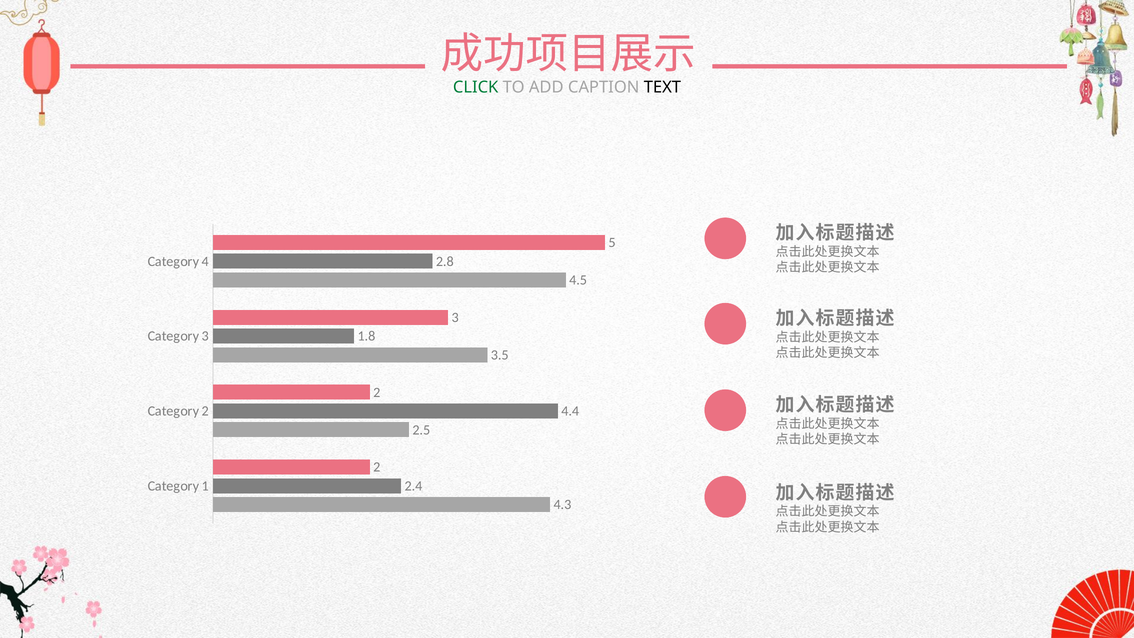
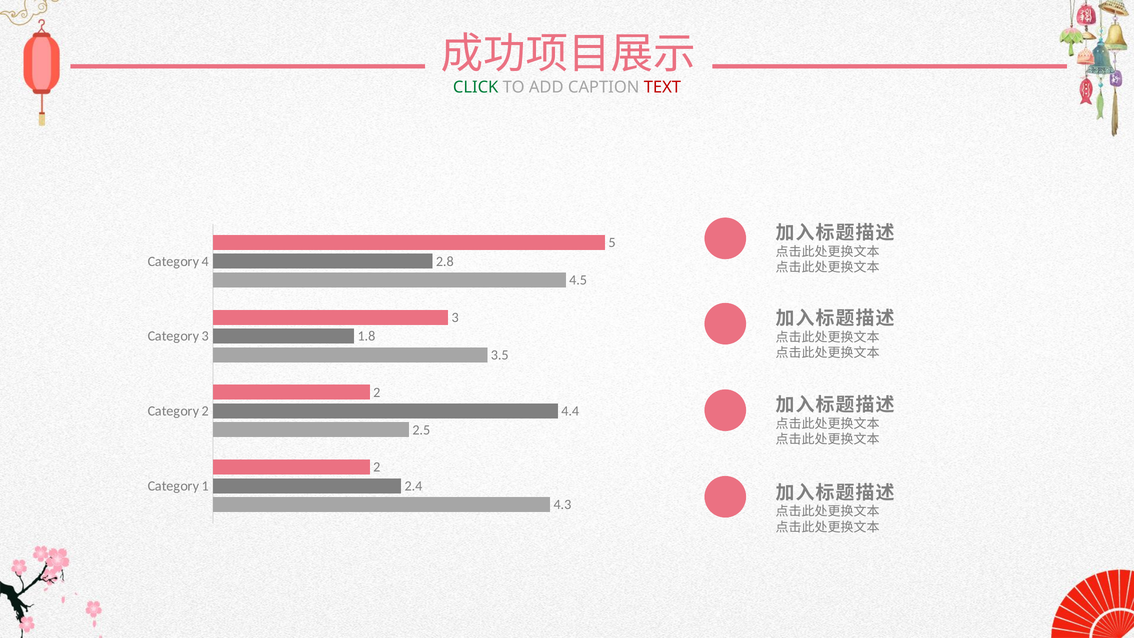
TEXT colour: black -> red (662, 87)
